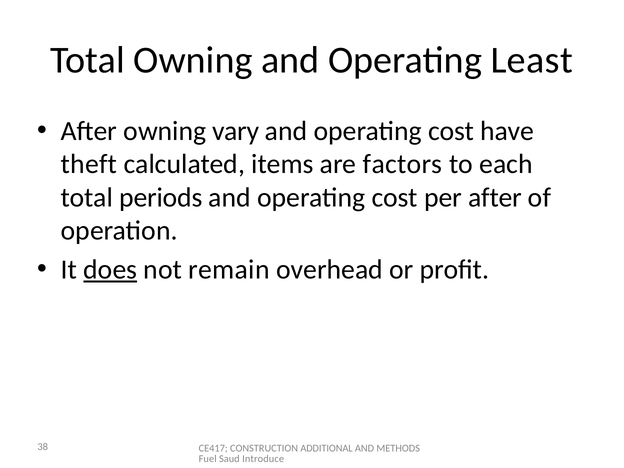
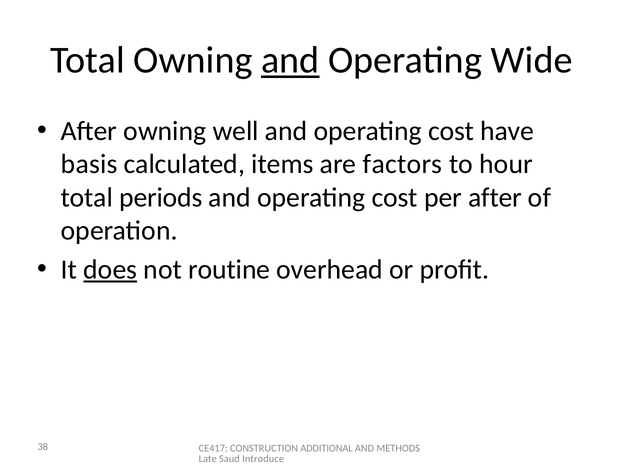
and underline: none -> present (290, 60)
Least: Least -> Wide (532, 60)
vary: vary -> well (236, 131)
theft: theft -> basis (89, 164)
each: each -> hour (506, 164)
remain: remain -> routine (229, 270)
Fuel: Fuel -> Late (208, 459)
